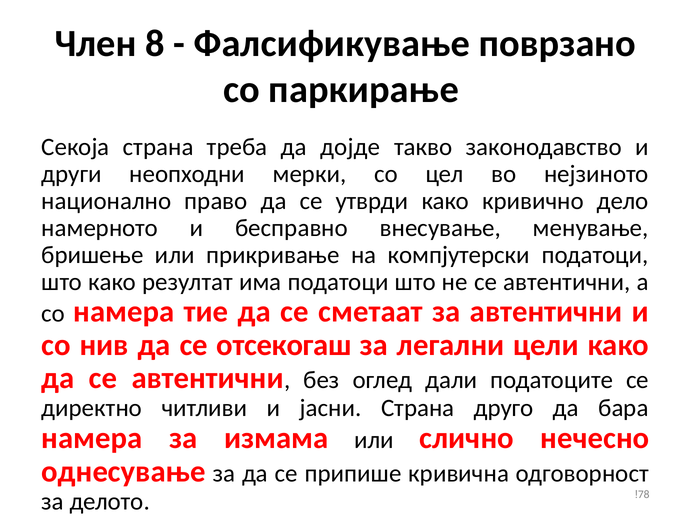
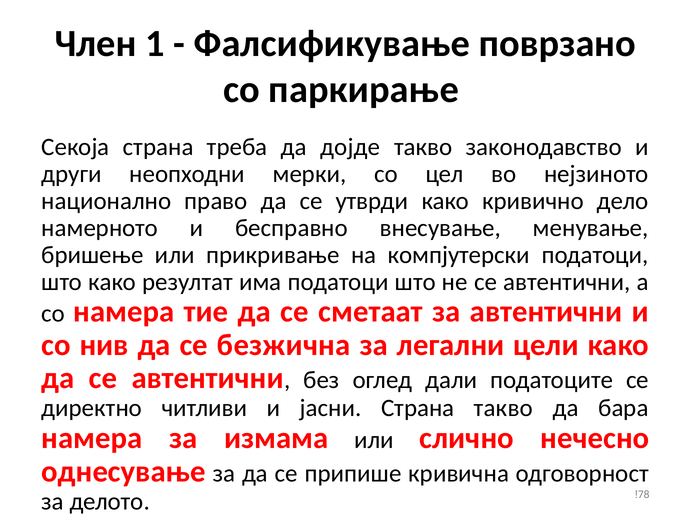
8: 8 -> 1 (155, 44)
отсекогаш: отсекогаш -> безжична (284, 345)
Страна друго: друго -> такво (503, 408)
